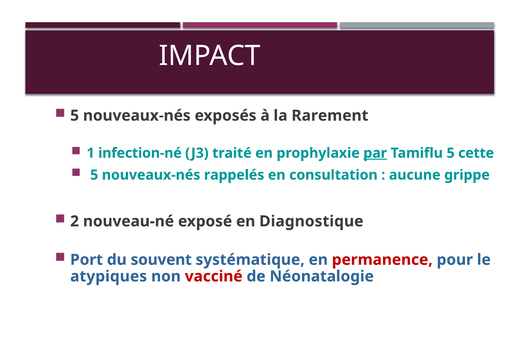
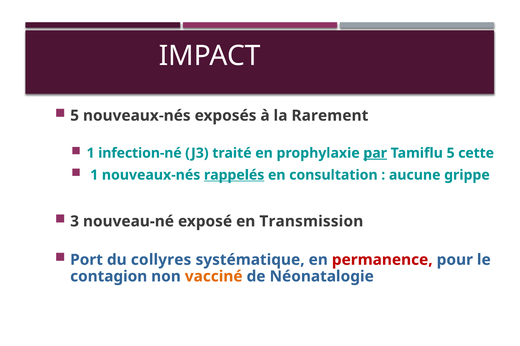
5: 5 -> 1 (94, 175)
rappelés underline: none -> present (234, 175)
2: 2 -> 3 (75, 222)
Diagnostique: Diagnostique -> Transmission (311, 222)
souvent: souvent -> collyres (161, 260)
atypiques: atypiques -> contagion (109, 277)
vacciné colour: red -> orange (214, 277)
